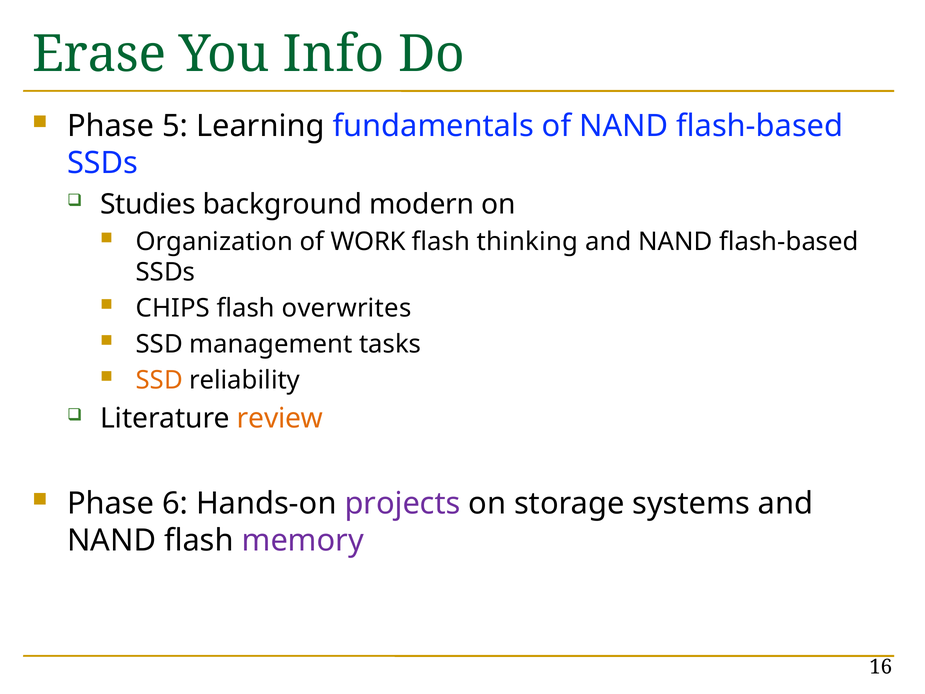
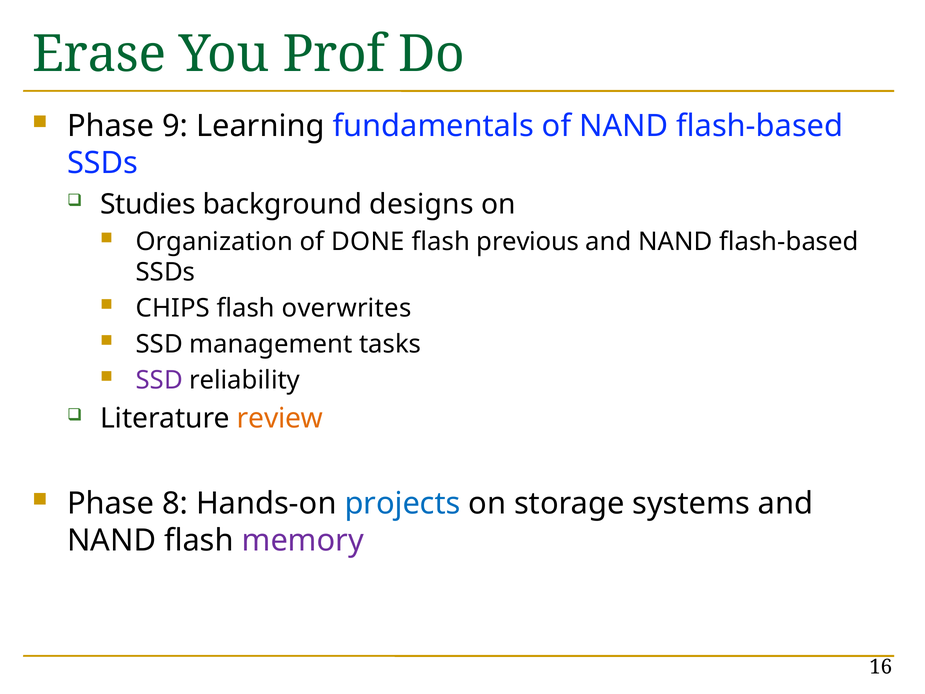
Info: Info -> Prof (334, 54)
5: 5 -> 9 (175, 126)
modern: modern -> designs (422, 204)
WORK: WORK -> DONE (368, 241)
thinking: thinking -> previous (528, 241)
SSD colour: orange -> purple (159, 380)
6: 6 -> 8 (175, 503)
projects colour: purple -> blue (403, 503)
